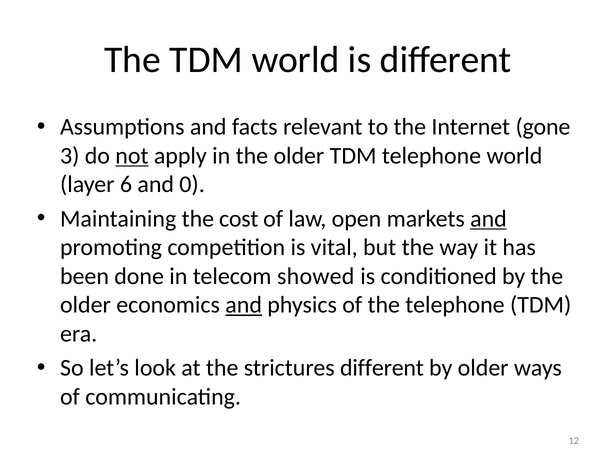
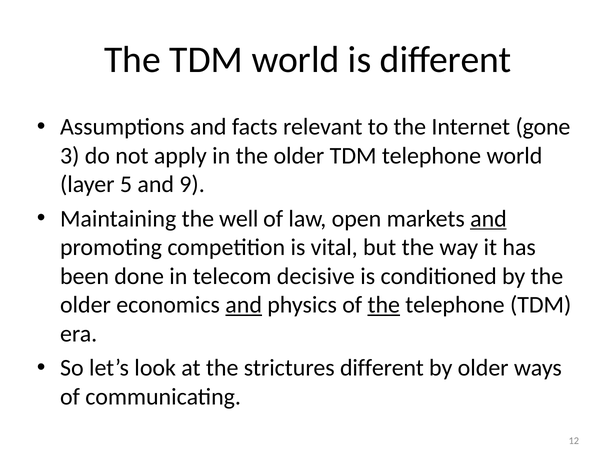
not underline: present -> none (132, 156)
6: 6 -> 5 (126, 184)
0: 0 -> 9 (192, 184)
cost: cost -> well (239, 219)
showed: showed -> decisive (316, 276)
the underline: none -> present (384, 305)
